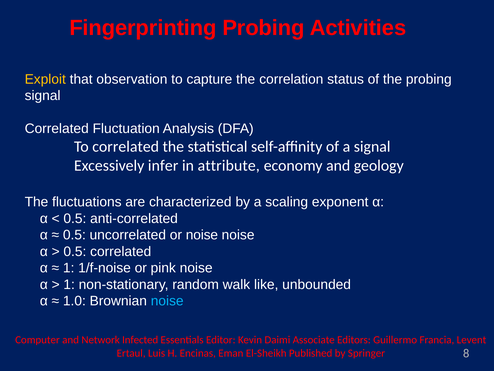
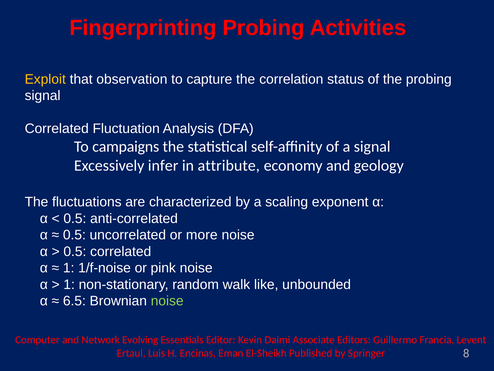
To correlated: correlated -> campaigns (126, 146)
or noise: noise -> more (202, 235)
1.0: 1.0 -> 6.5 (74, 301)
noise colour: light blue -> light green (167, 301)
Infected: Infected -> Evolving (140, 339)
